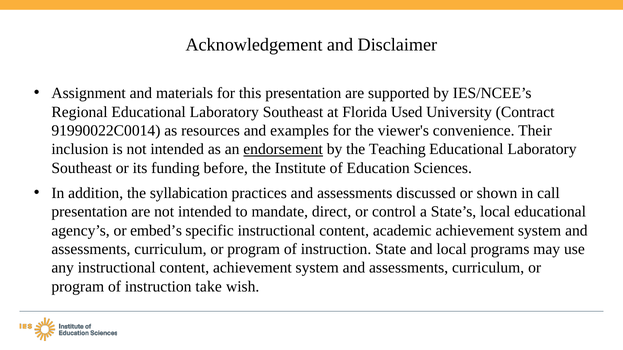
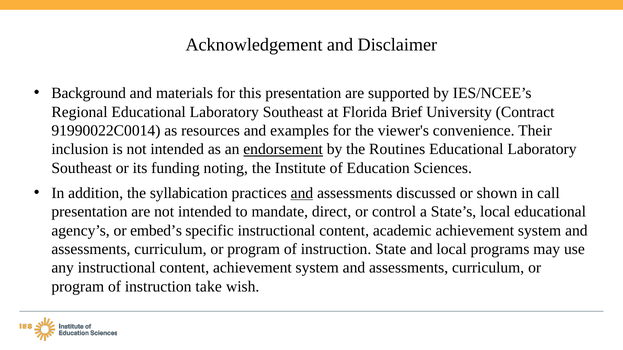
Assignment: Assignment -> Background (89, 93)
Used: Used -> Brief (407, 112)
Teaching: Teaching -> Routines (397, 149)
before: before -> noting (226, 168)
and underline: none -> present (302, 193)
